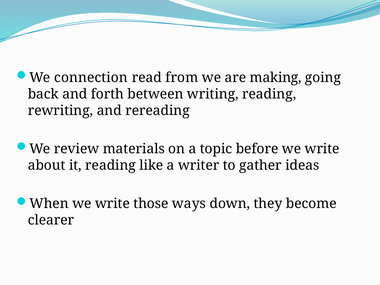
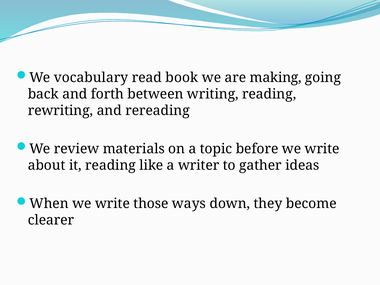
connection: connection -> vocabulary (91, 78)
from: from -> book (182, 78)
